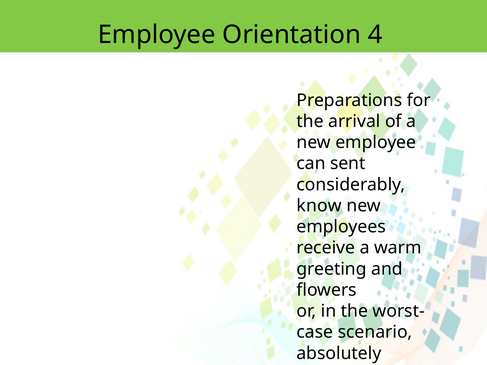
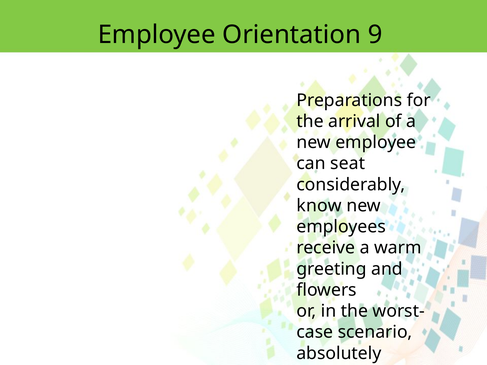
4: 4 -> 9 (375, 35)
sent: sent -> seat (348, 164)
